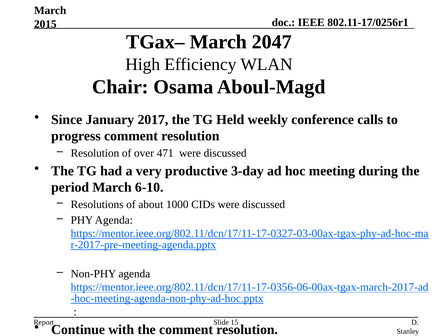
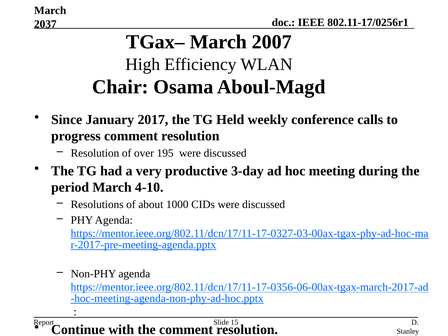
2015: 2015 -> 2037 (45, 24)
2047: 2047 -> 2007 (272, 42)
471: 471 -> 195 (165, 153)
6-10: 6-10 -> 4-10 (149, 187)
